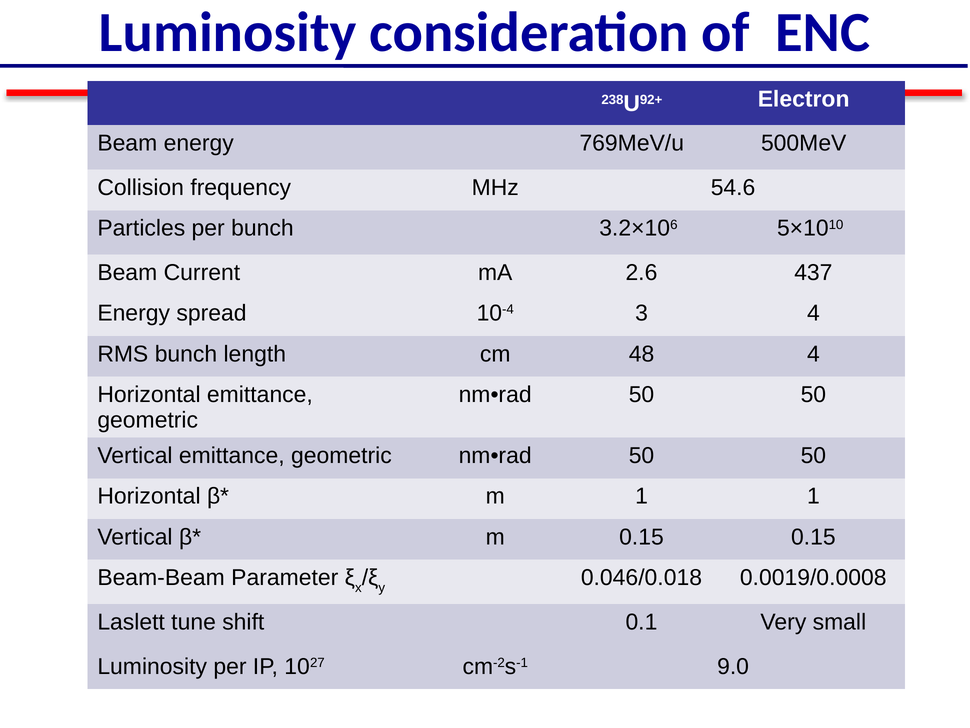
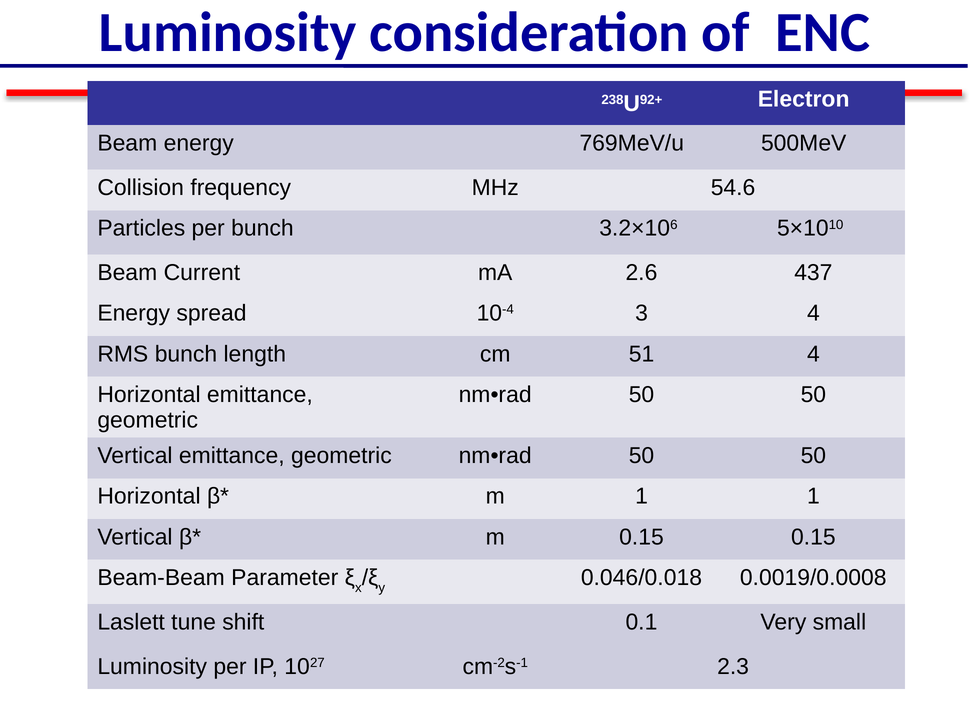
48: 48 -> 51 (642, 354)
9.0: 9.0 -> 2.3 (733, 666)
